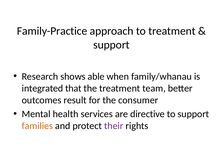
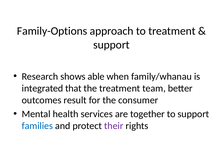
Family-Practice: Family-Practice -> Family-Options (52, 31)
directive: directive -> together (147, 114)
families colour: orange -> blue (37, 126)
